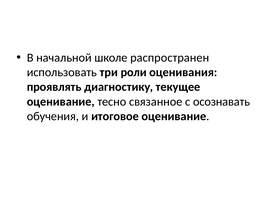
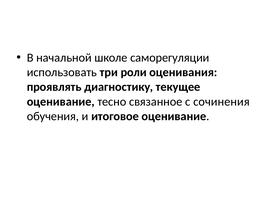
распространен: распространен -> саморегуляции (170, 58)
осознавать: осознавать -> сочинения (221, 102)
